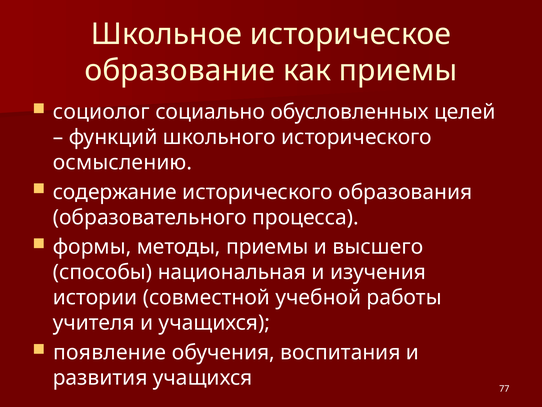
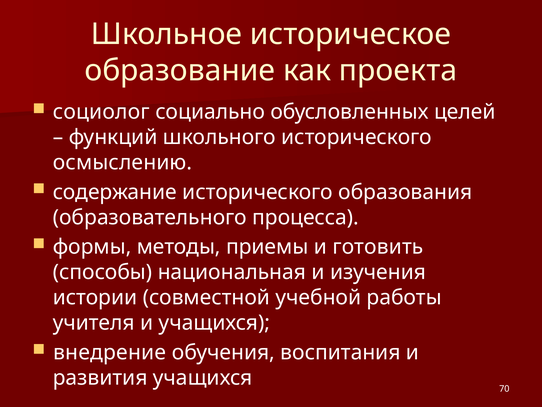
как приемы: приемы -> проекта (398, 70)
высшего: высшего -> готовить (378, 247)
появление: появление -> внедрение (110, 352)
77: 77 -> 70 (504, 388)
